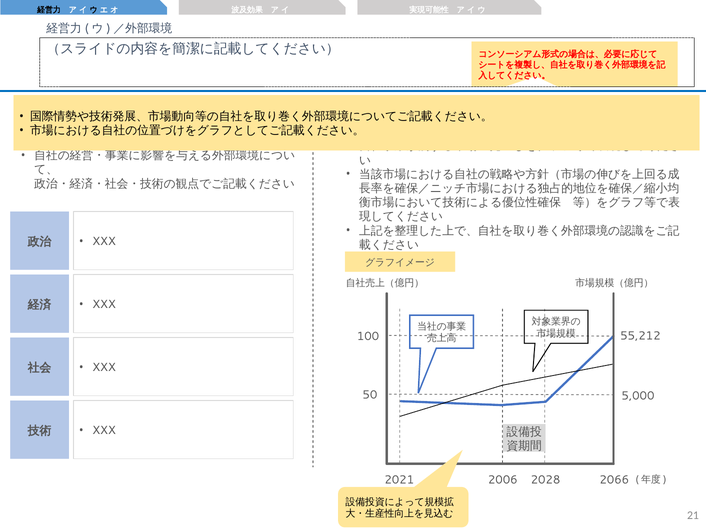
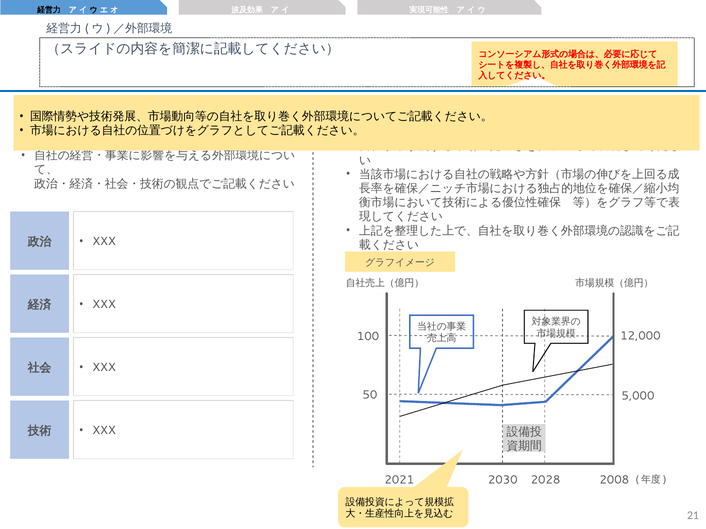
55,212: 55,212 -> 12,000 (640, 336)
2006: 2006 -> 2030 (503, 480)
2066: 2066 -> 2008 (614, 480)
